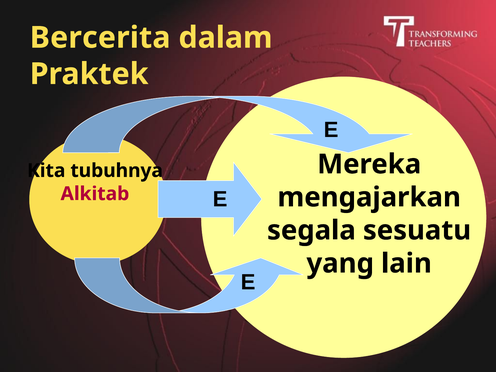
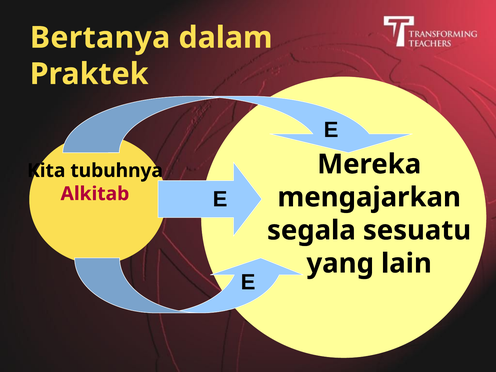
Bercerita: Bercerita -> Bertanya (100, 38)
